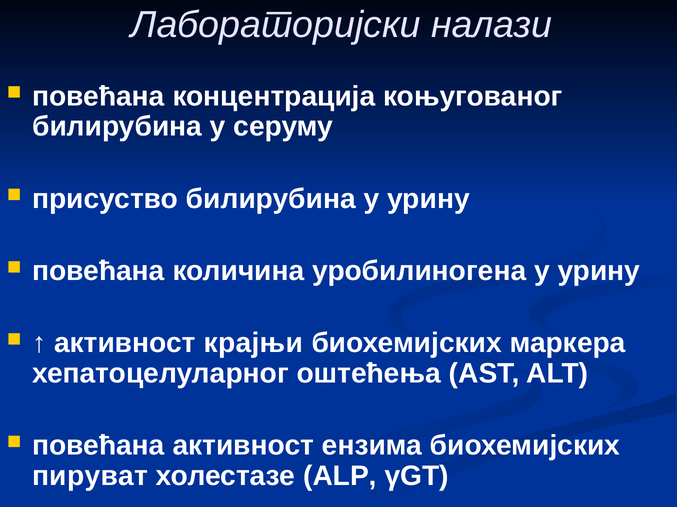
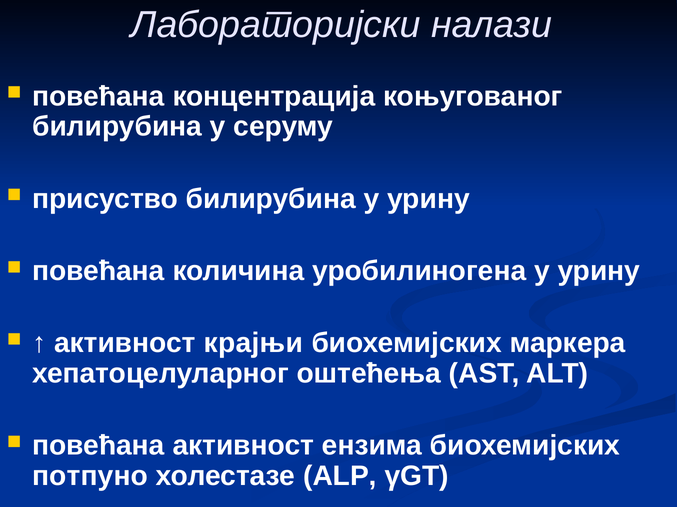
пируват: пируват -> потпуно (90, 477)
